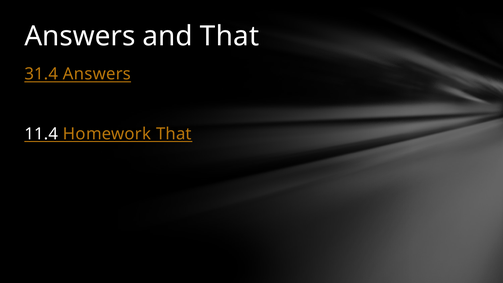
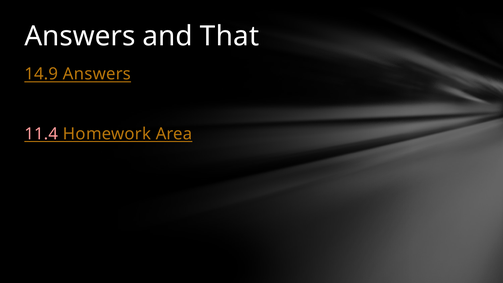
31.4: 31.4 -> 14.9 (41, 74)
11.4 colour: white -> pink (41, 134)
Homework That: That -> Area (174, 134)
